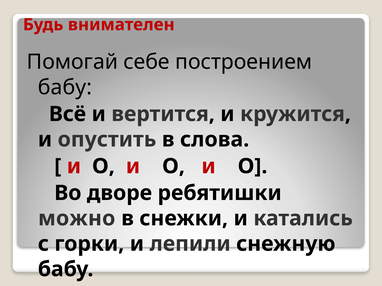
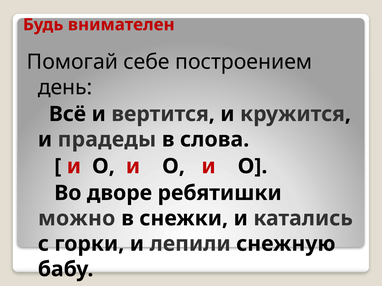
бабу: бабу -> день (65, 87)
опустить: опустить -> прадеды (107, 140)
